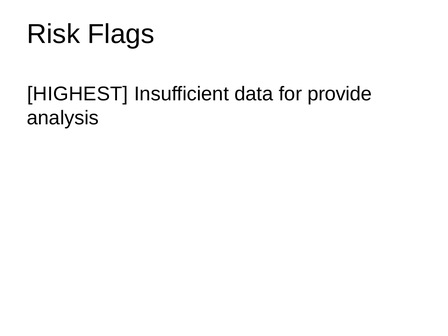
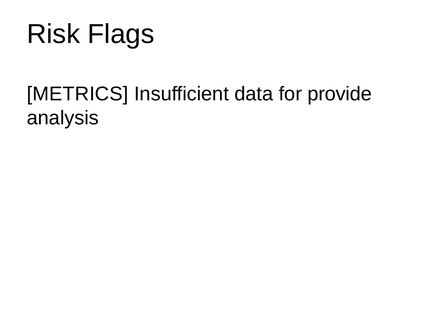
HIGHEST: HIGHEST -> METRICS (78, 94)
